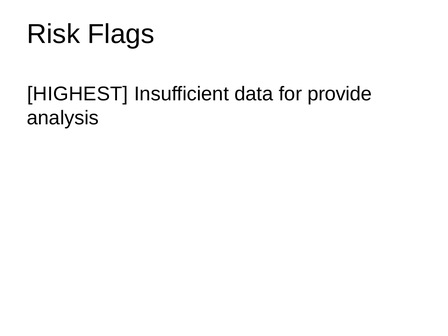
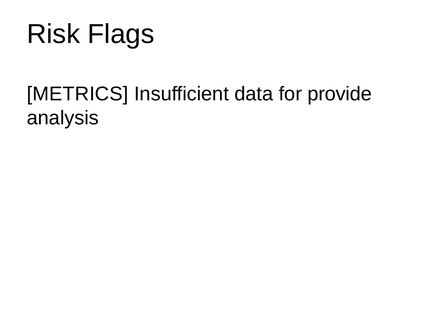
HIGHEST: HIGHEST -> METRICS (78, 94)
